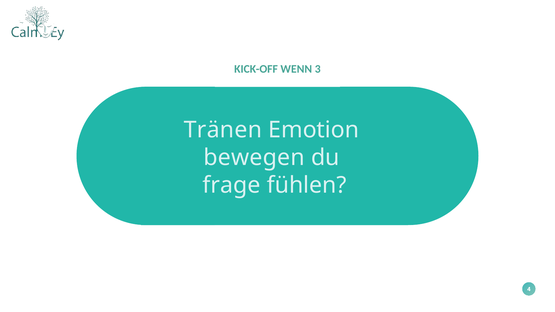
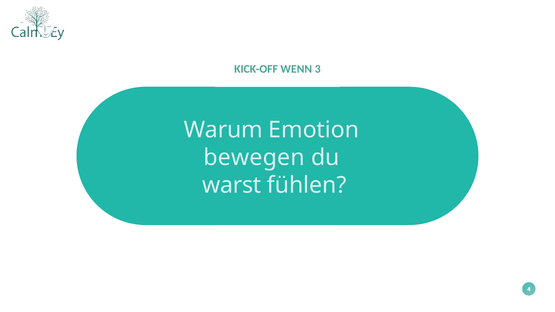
Tränen: Tränen -> Warum (223, 130)
frage: frage -> warst (232, 185)
